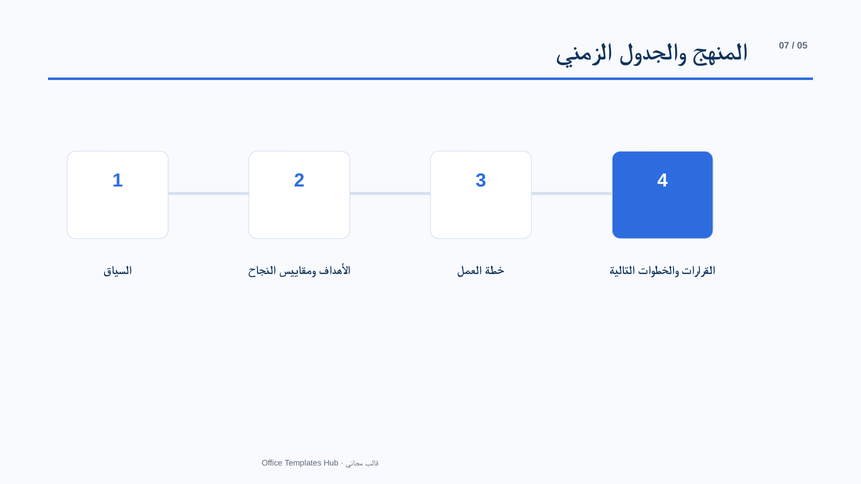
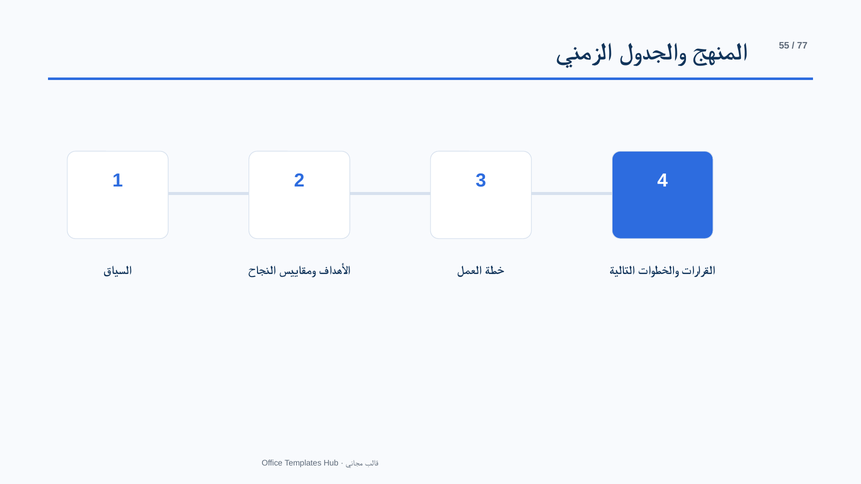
07: 07 -> 55 (784, 46)
05: 05 -> 77 (802, 46)
